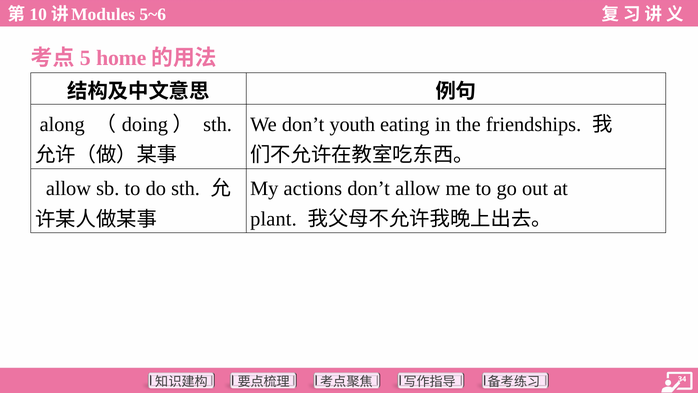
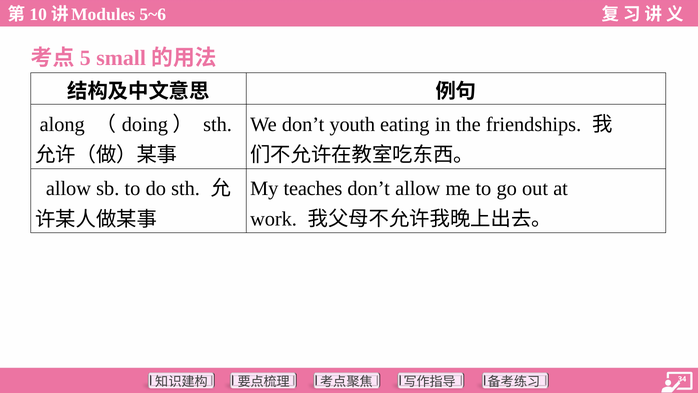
home: home -> small (121, 58)
actions: actions -> teaches (313, 188)
plant: plant -> work (274, 219)
